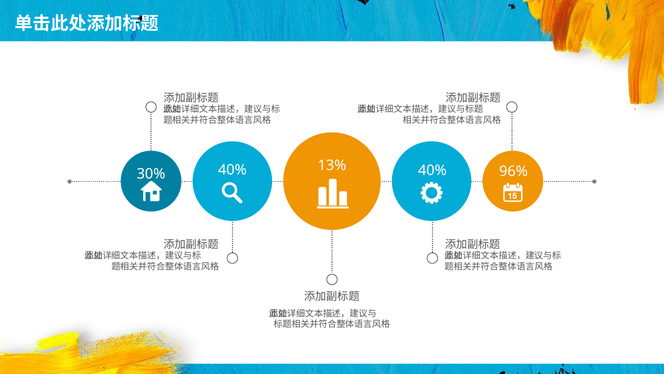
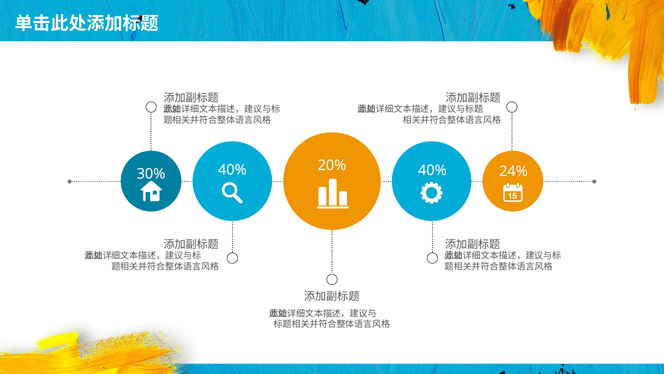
13%: 13% -> 20% (332, 165)
96%: 96% -> 24% (514, 171)
